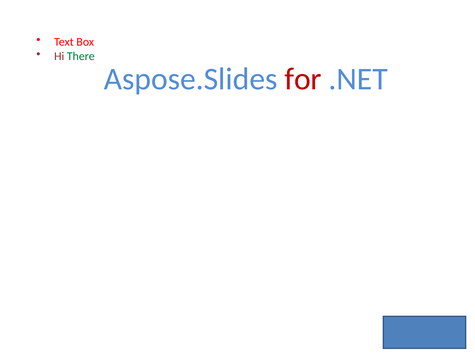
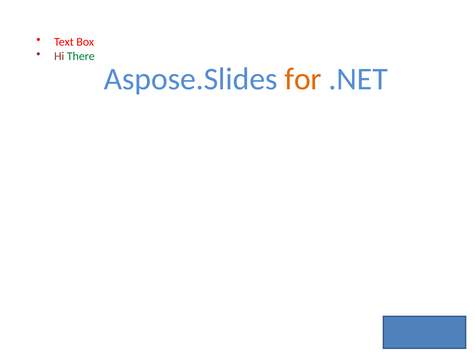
for colour: red -> orange (303, 79)
